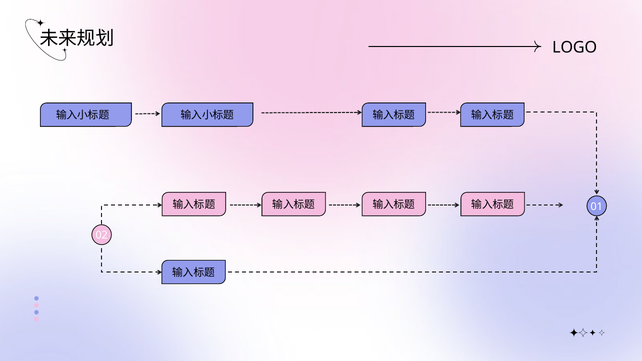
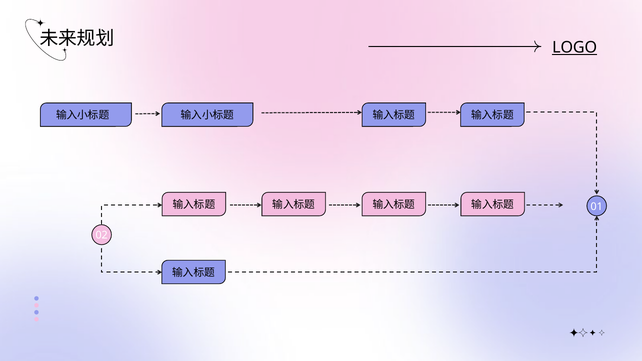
LOGO underline: none -> present (575, 47)
